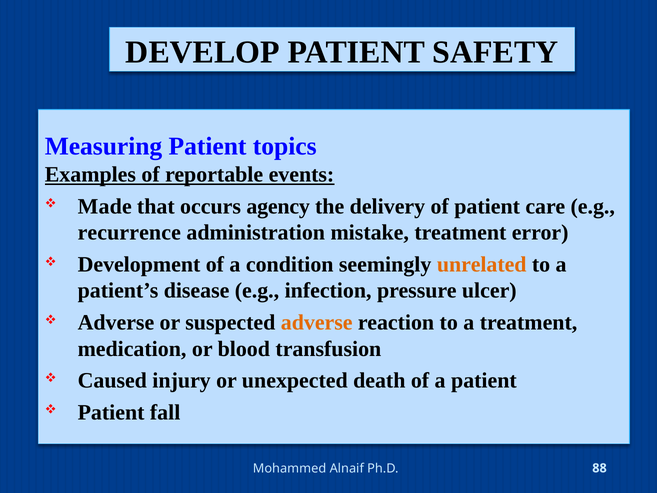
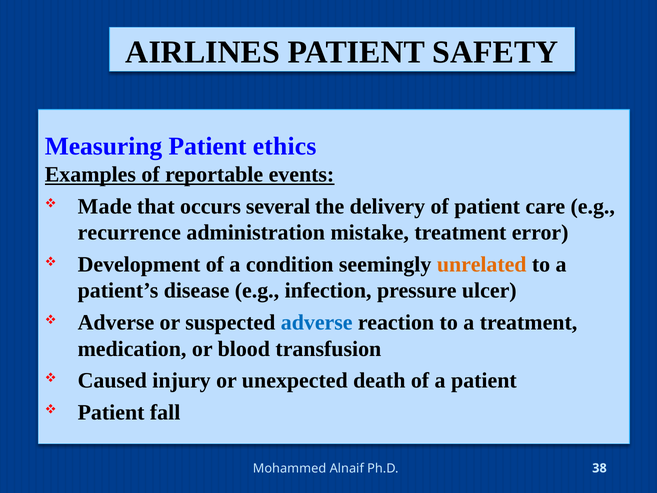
DEVELOP: DEVELOP -> AIRLINES (203, 52)
topics: topics -> ethics (285, 146)
agency: agency -> several (278, 206)
adverse colour: orange -> blue (317, 322)
88: 88 -> 38 (599, 468)
